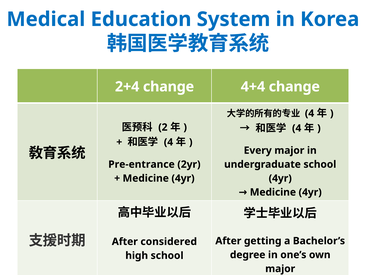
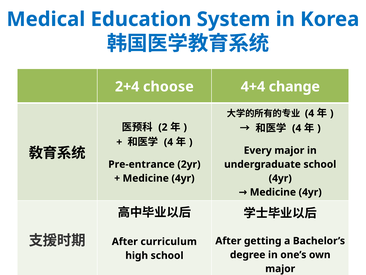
2+4 change: change -> choose (168, 87)
considered: considered -> curriculum (169, 241)
